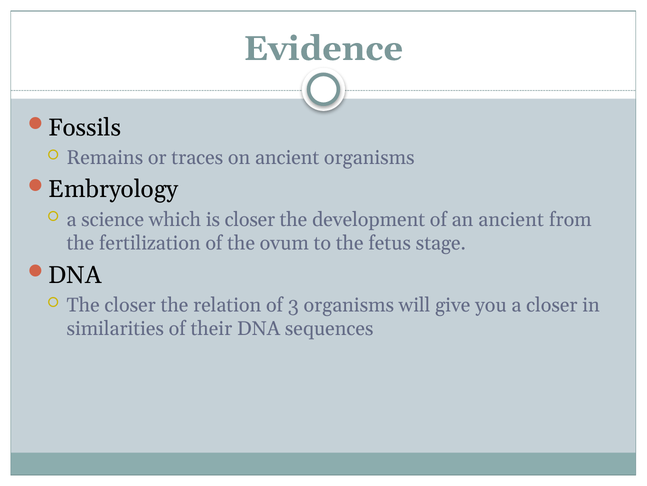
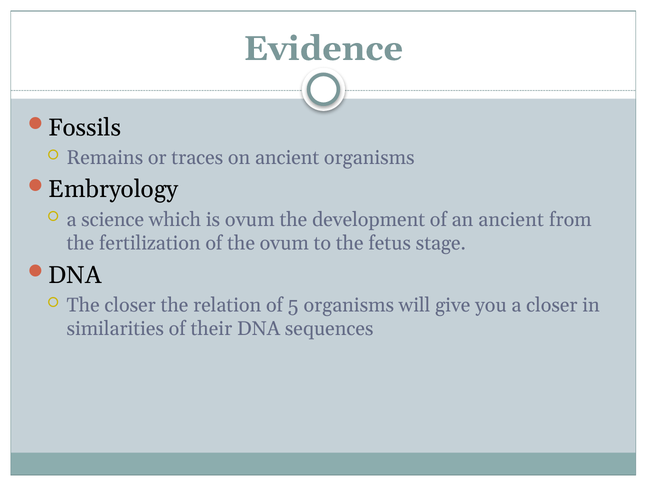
is closer: closer -> ovum (250, 219)
3: 3 -> 5 (293, 305)
